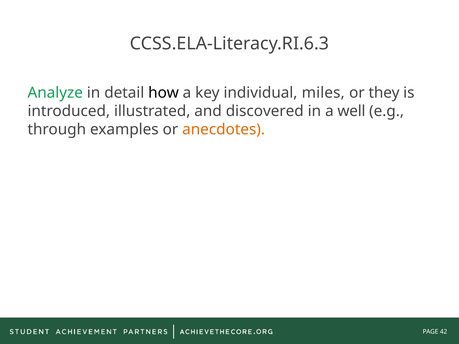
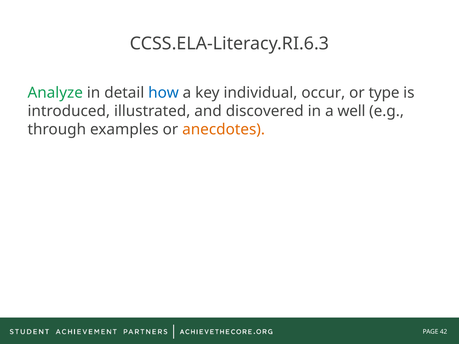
how colour: black -> blue (164, 93)
miles: miles -> occur (323, 93)
they: they -> type (384, 93)
